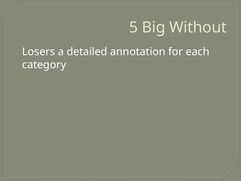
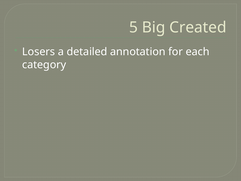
Without: Without -> Created (198, 27)
